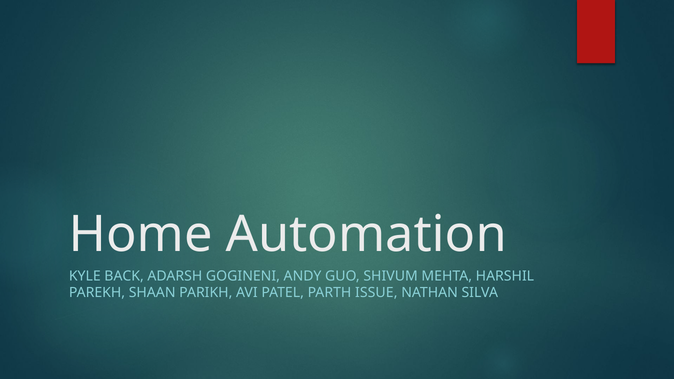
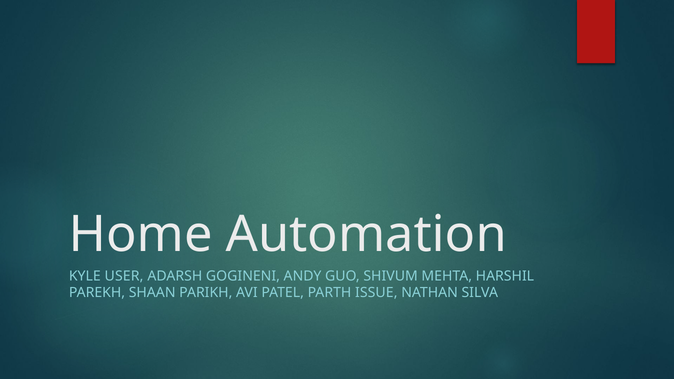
BACK: BACK -> USER (124, 276)
